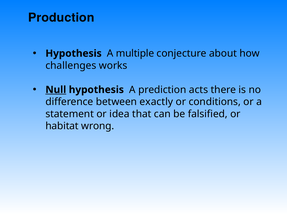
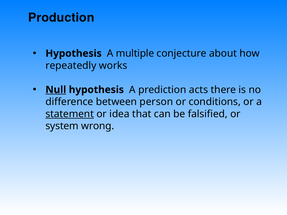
challenges: challenges -> repeatedly (71, 66)
exactly: exactly -> person (156, 102)
statement underline: none -> present (70, 114)
habitat: habitat -> system (62, 126)
